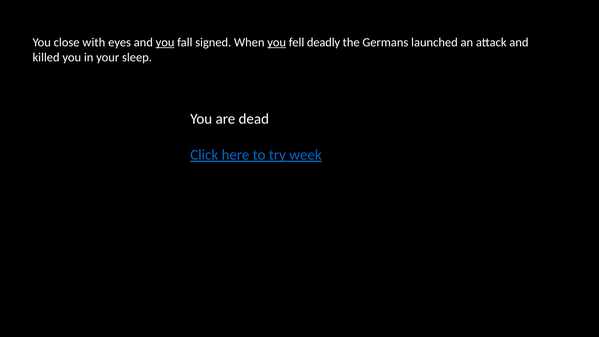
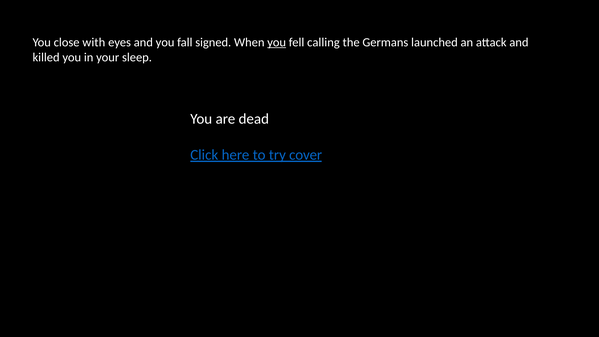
you underline: present -> none (165, 42)
deadly: deadly -> calling (323, 42)
week: week -> cover (306, 155)
